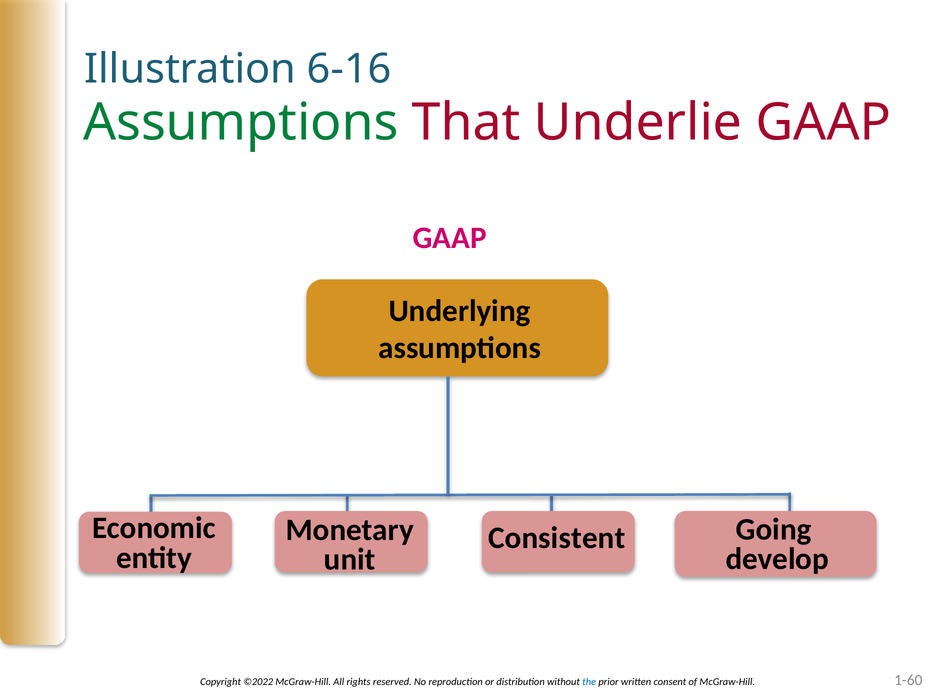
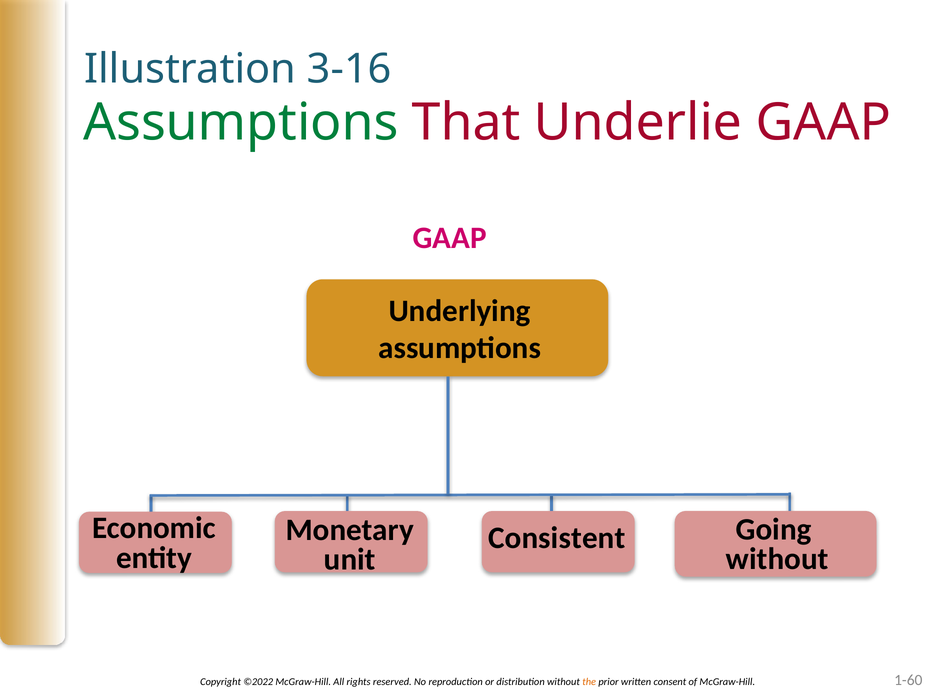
6-16: 6-16 -> 3-16 (349, 69)
develop: develop -> without (777, 560)
the colour: blue -> orange (589, 682)
